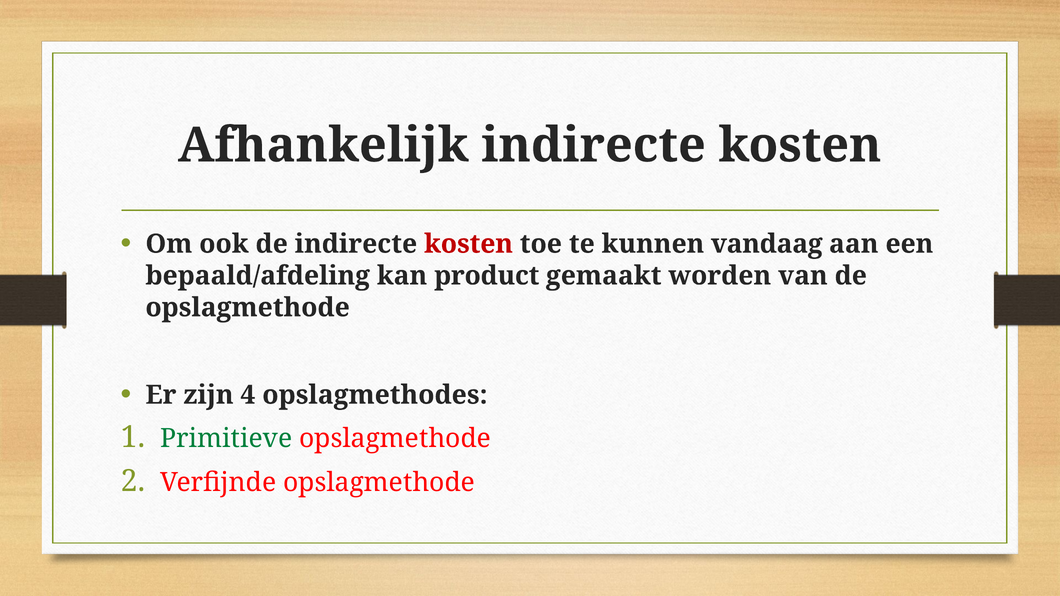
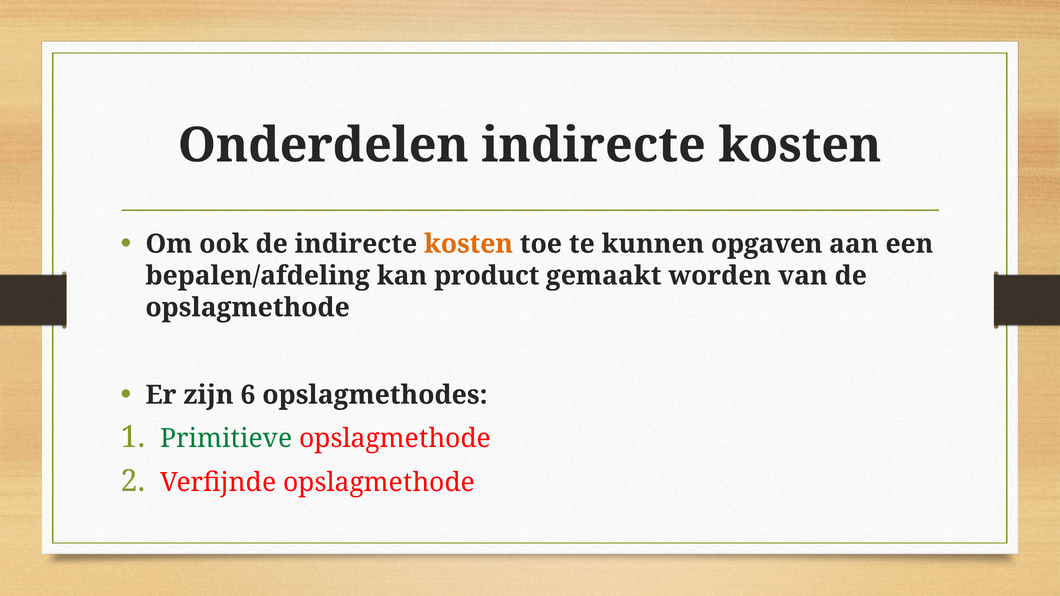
Afhankelijk: Afhankelijk -> Onderdelen (323, 145)
kosten colour: red -> orange (469, 244)
vandaag: vandaag -> opgaven (767, 244)
bepaald/afdeling: bepaald/afdeling -> bepalen/afdeling (258, 276)
4: 4 -> 6 (248, 395)
